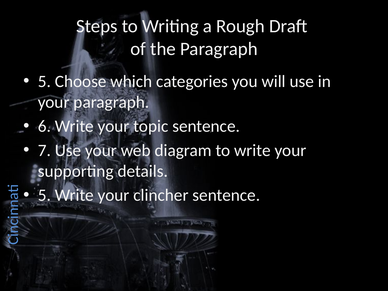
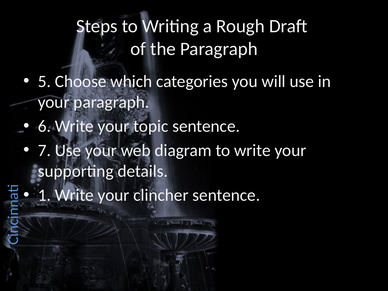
5: 5 -> 1 (44, 195)
